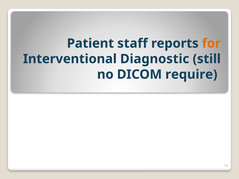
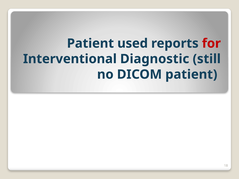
staff: staff -> used (133, 43)
for colour: orange -> red (211, 43)
DICOM require: require -> patient (191, 75)
